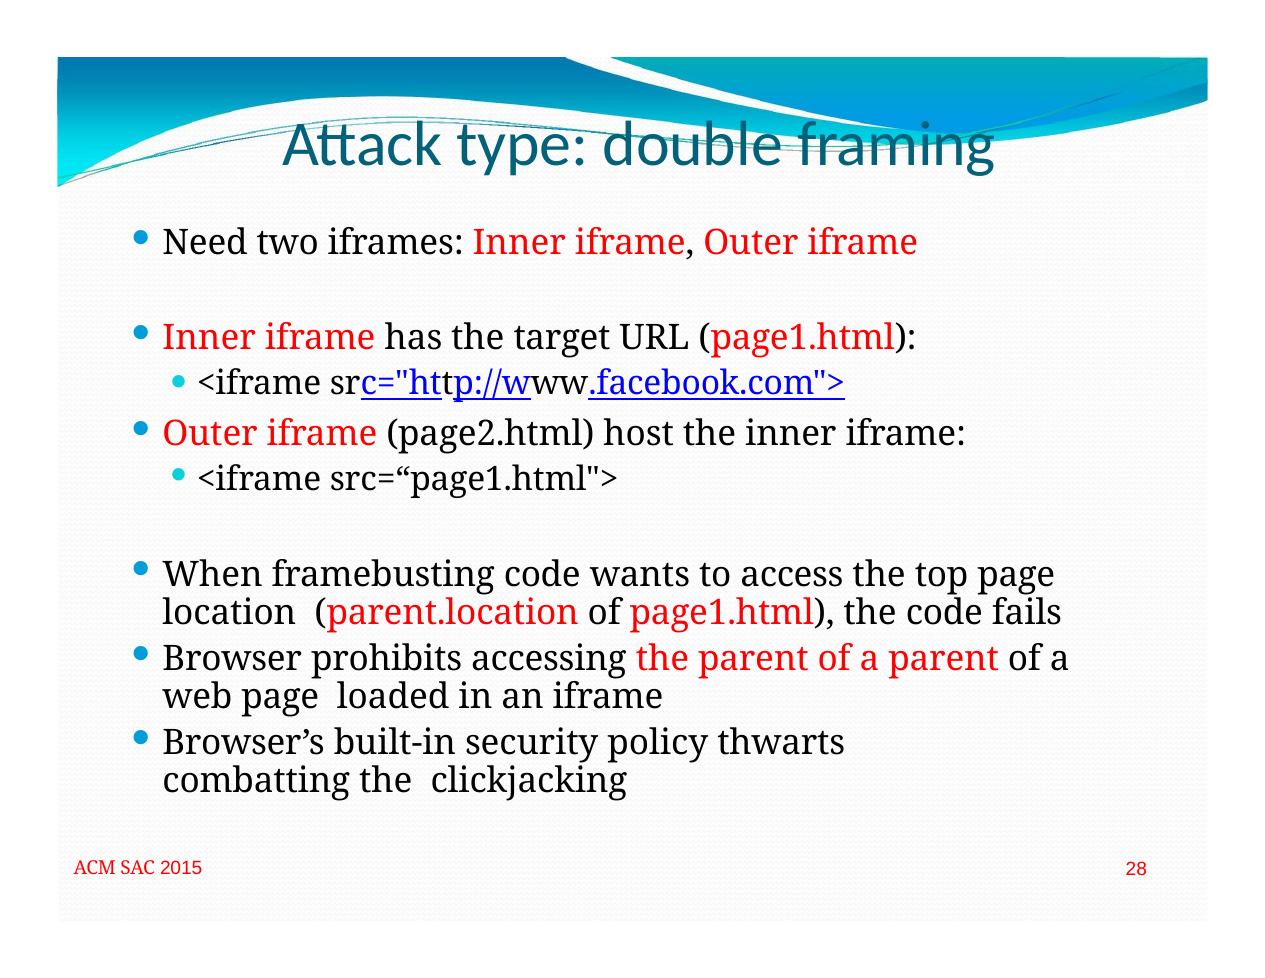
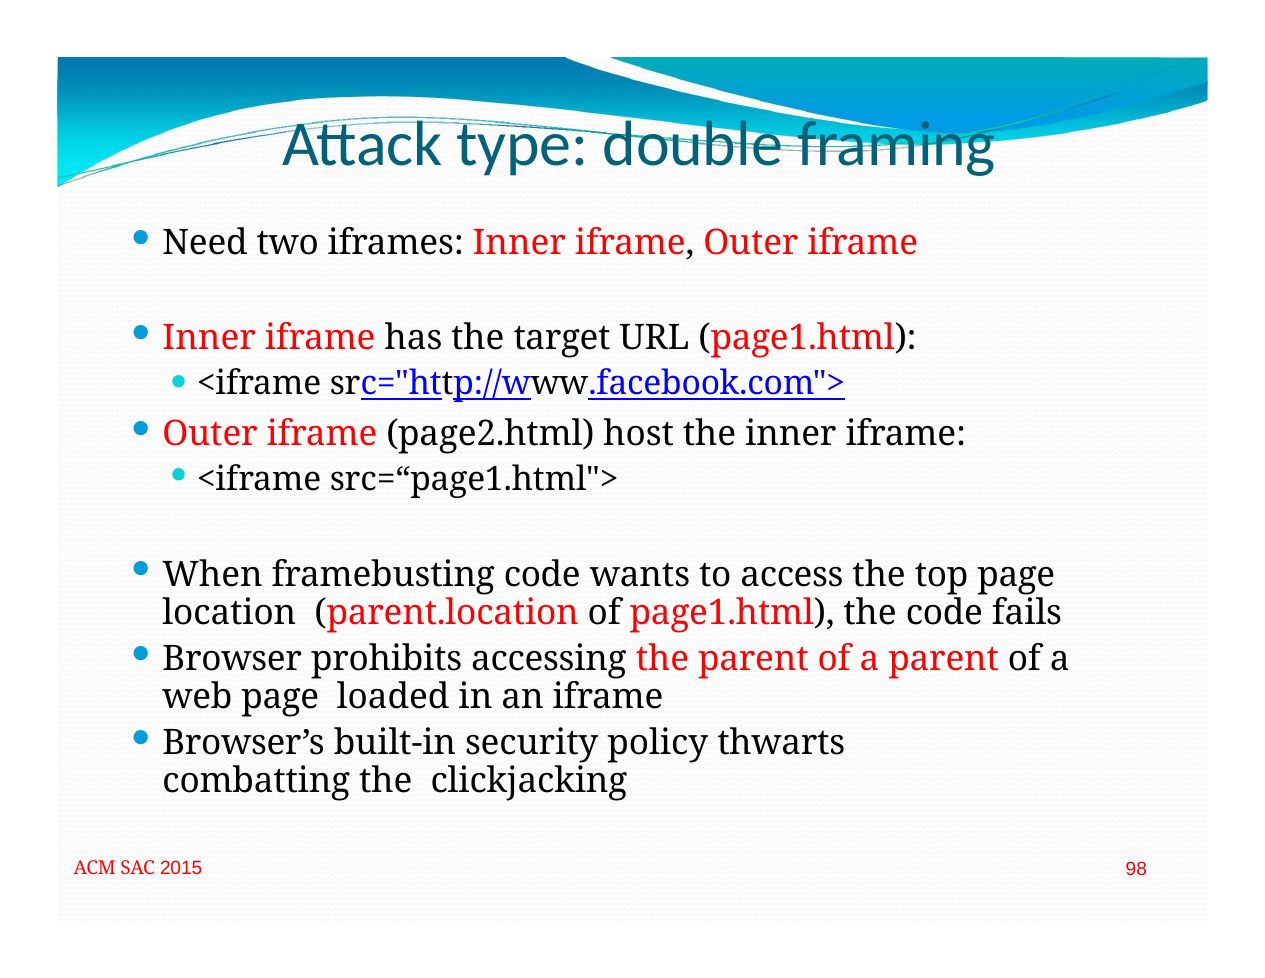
28: 28 -> 98 (1136, 869)
